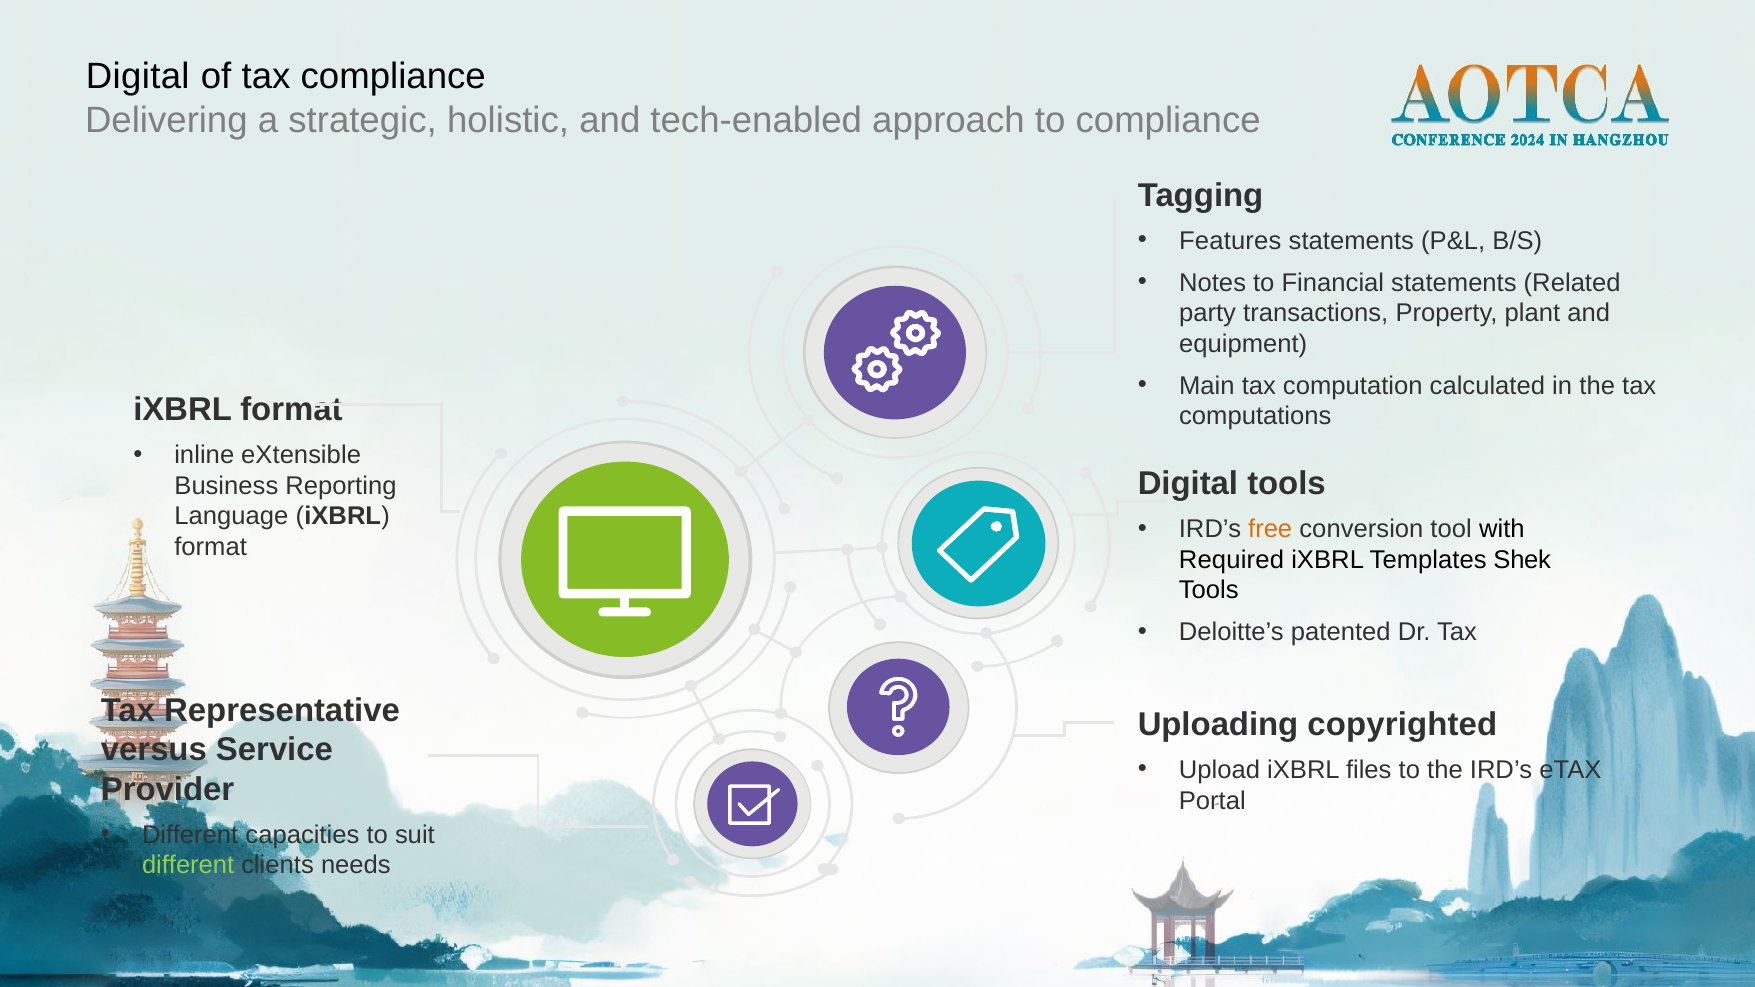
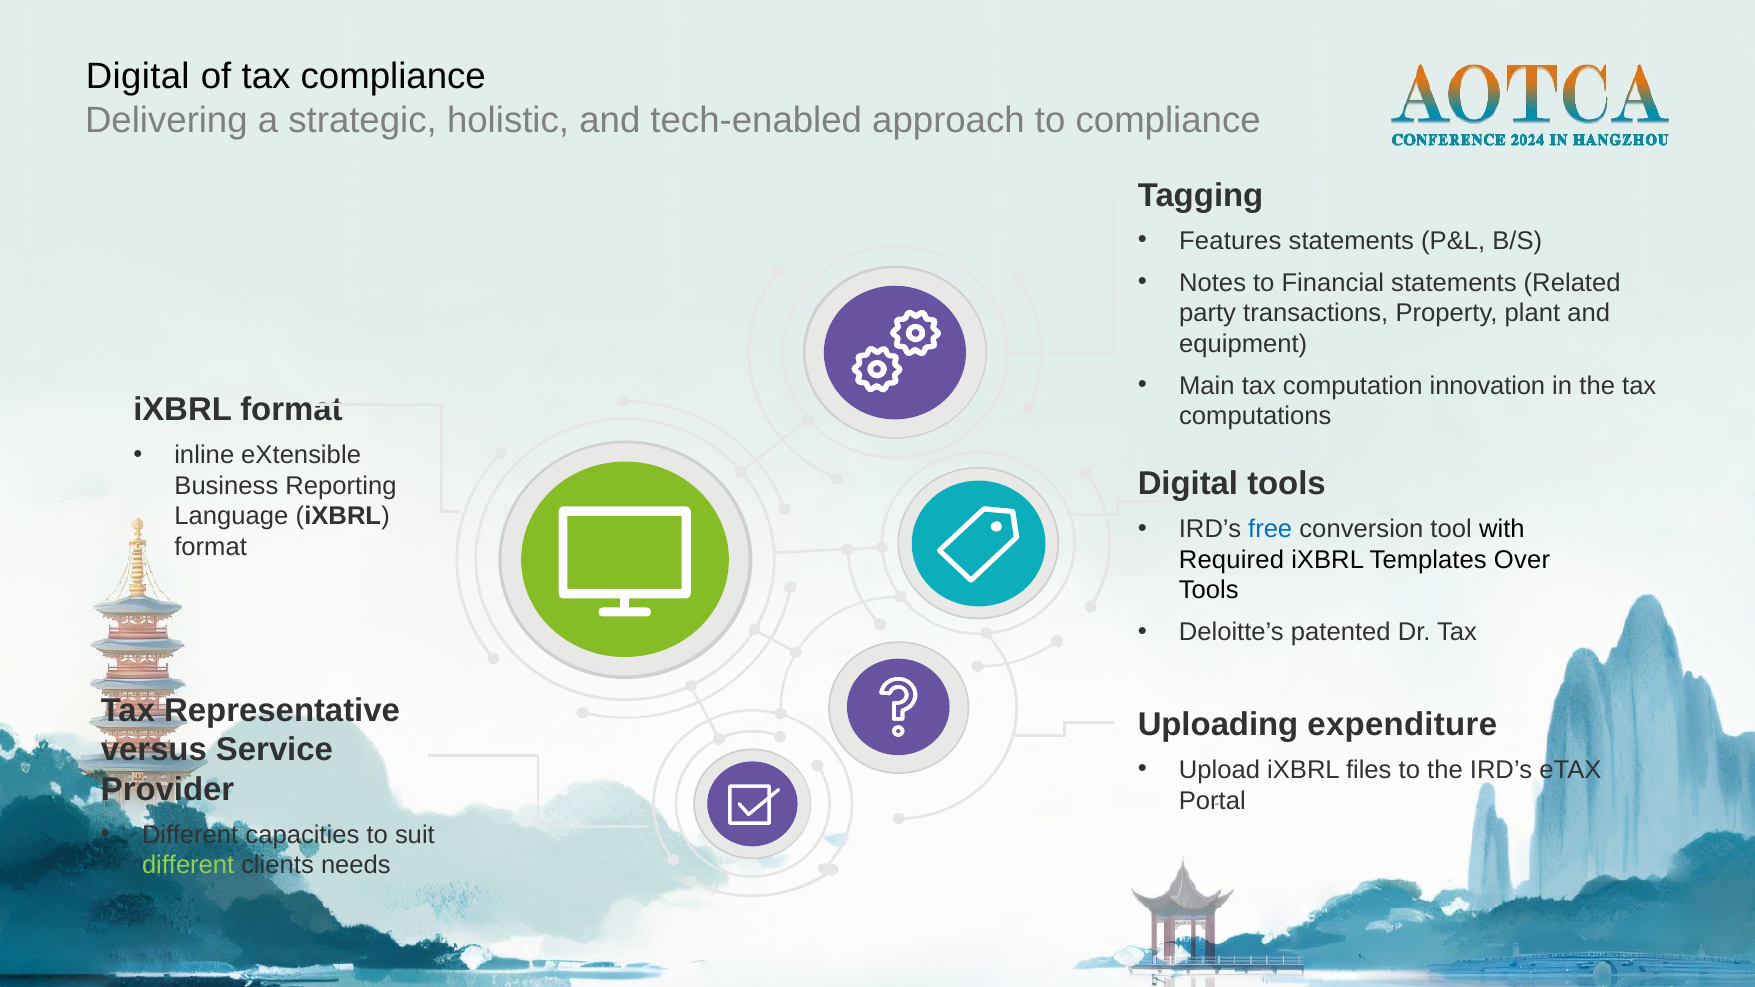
calculated: calculated -> innovation (1487, 386)
free colour: orange -> blue (1270, 529)
Shek: Shek -> Over (1522, 560)
copyrighted: copyrighted -> expenditure (1402, 724)
